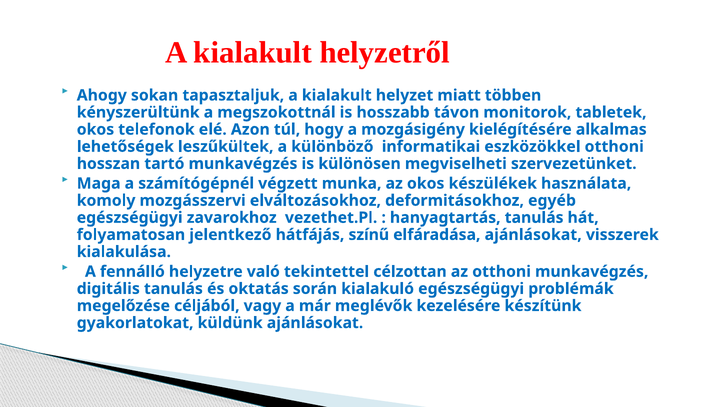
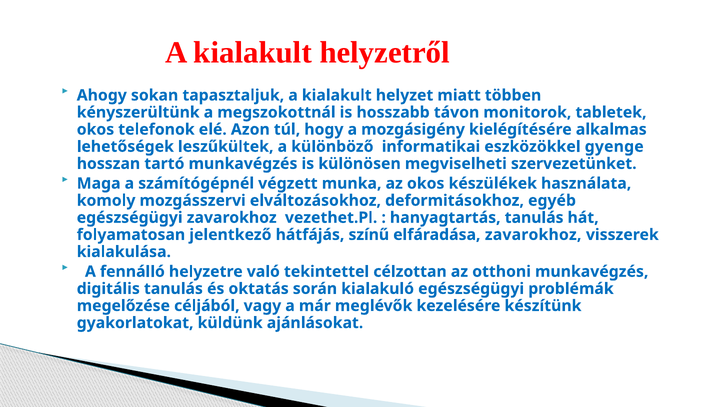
eszközökkel otthoni: otthoni -> gyenge (614, 146)
elfáradása ajánlásokat: ajánlásokat -> zavarokhoz (533, 235)
